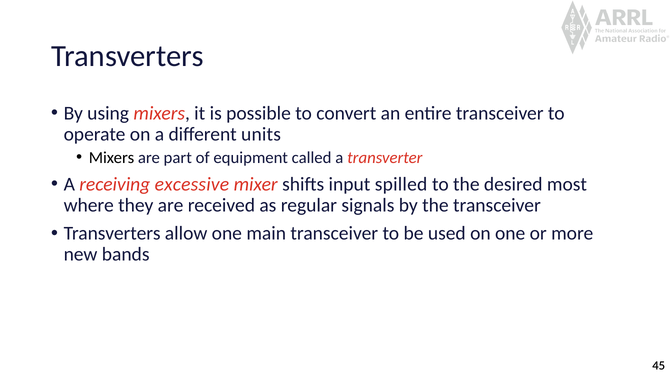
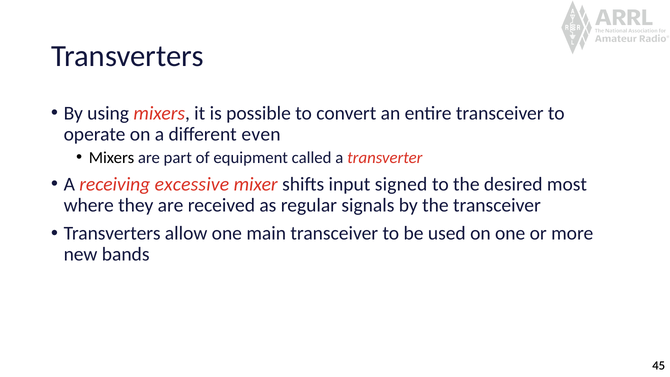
units: units -> even (261, 134)
spilled: spilled -> signed (401, 184)
